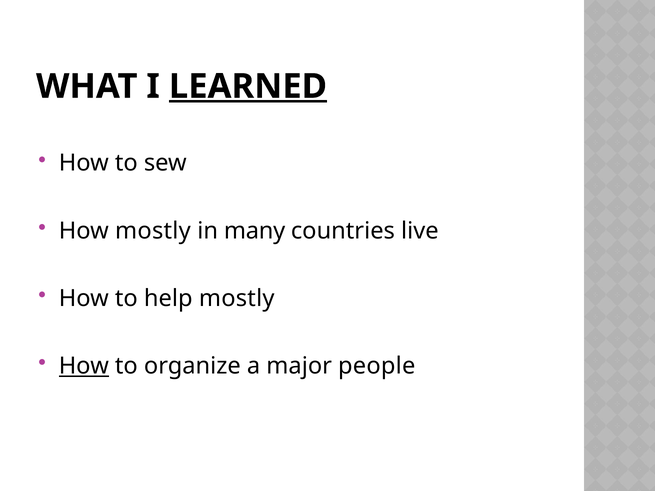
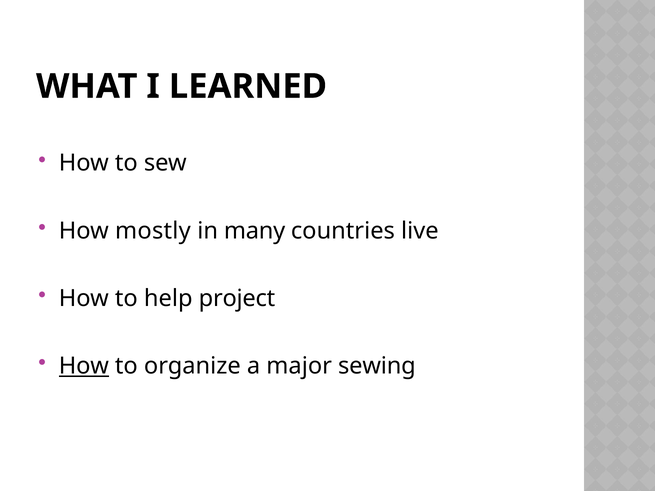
LEARNED underline: present -> none (248, 86)
help mostly: mostly -> project (237, 298)
people: people -> sewing (377, 366)
